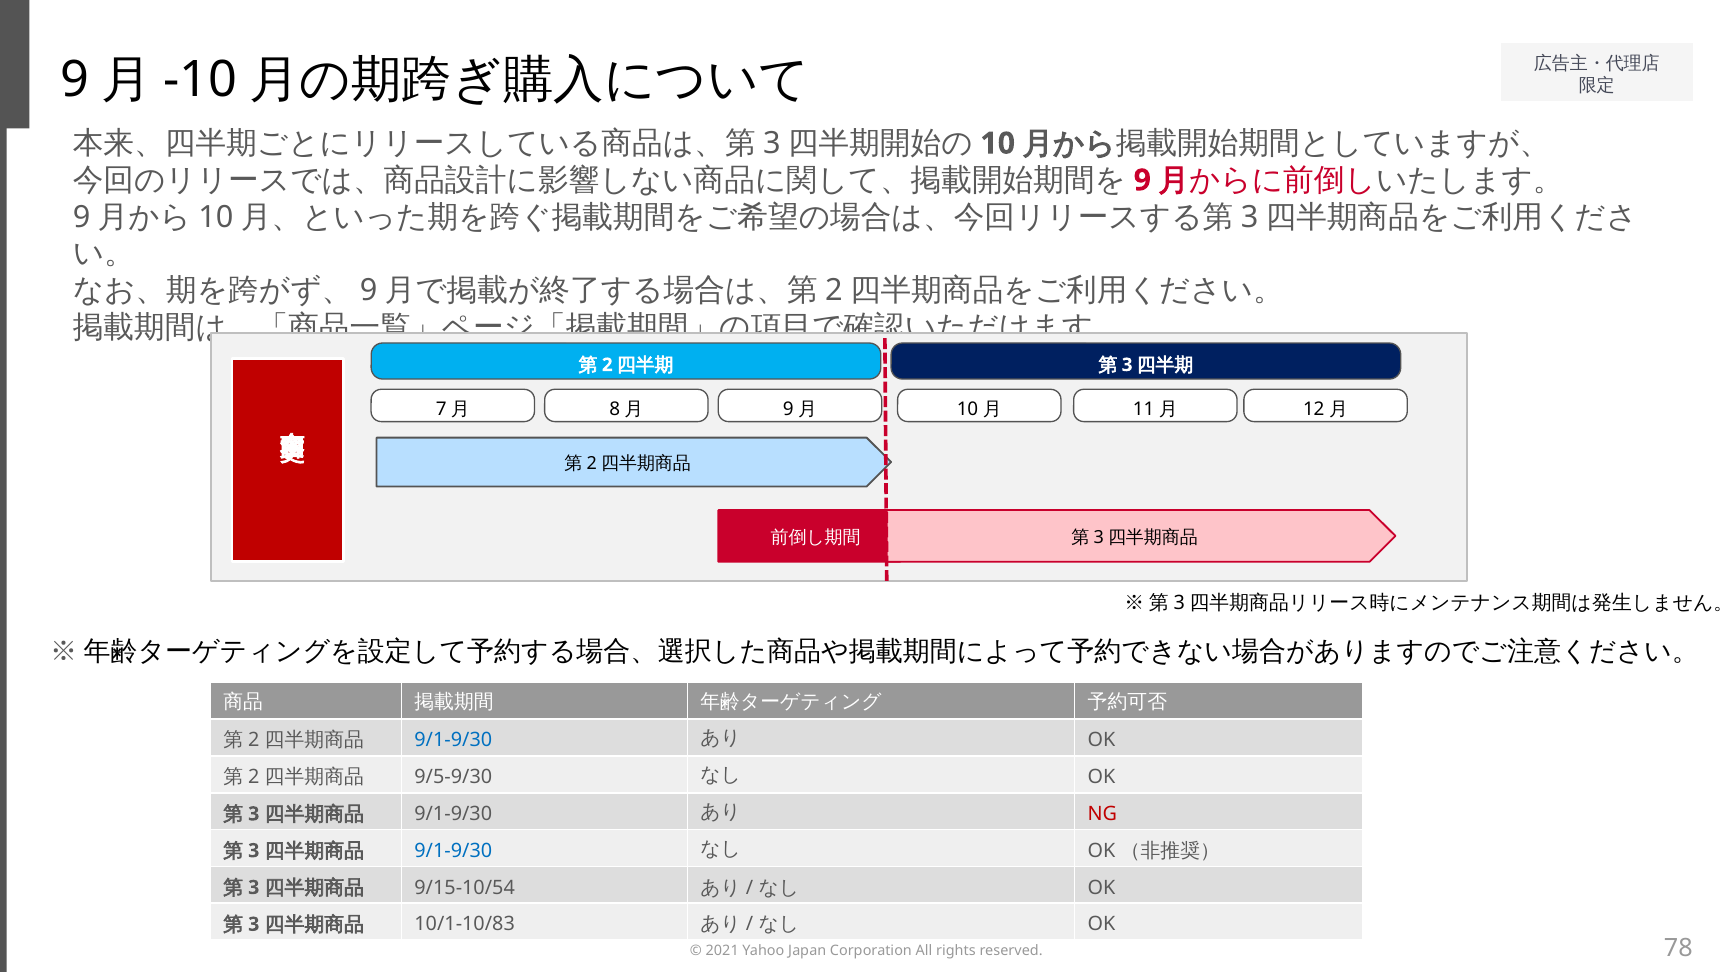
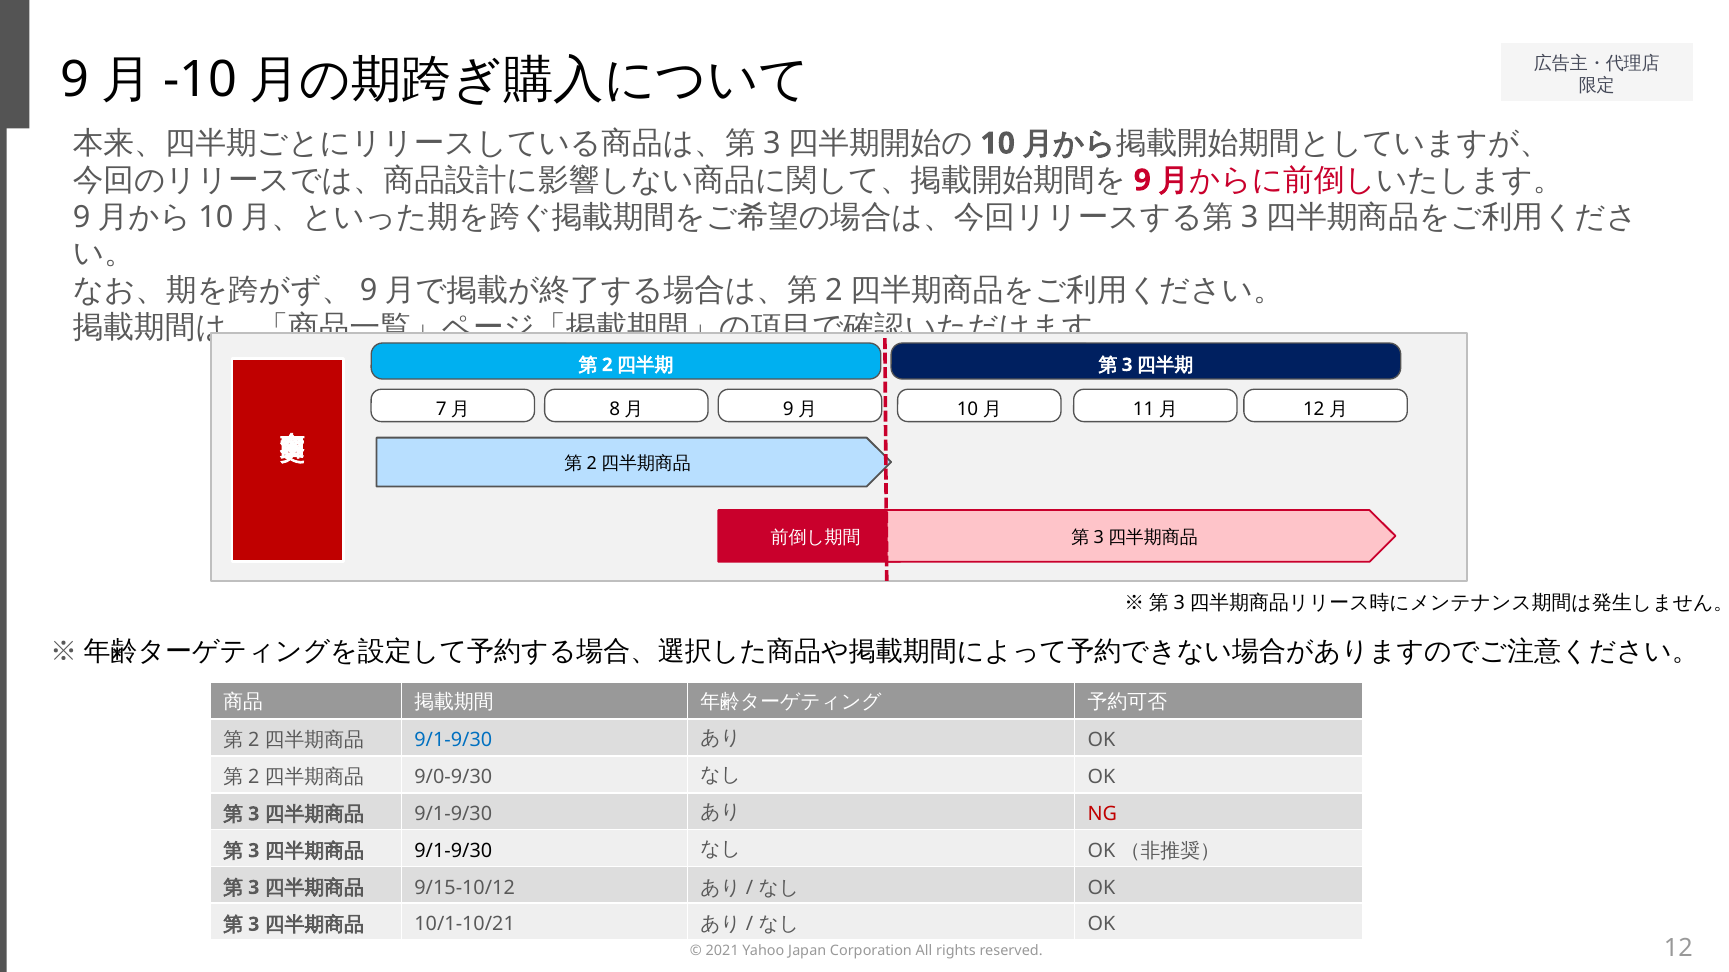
9/5-9/30: 9/5-9/30 -> 9/0-9/30 (453, 778)
9/1-9/30 colour: blue -> black (453, 851)
9/15-10/54: 9/15-10/54 -> 9/15-10/12 (465, 888)
10/1-10/83: 10/1-10/83 -> 10/1-10/21 (465, 925)
78: 78 -> 12 (1678, 949)
